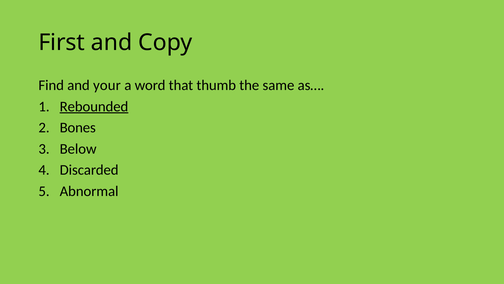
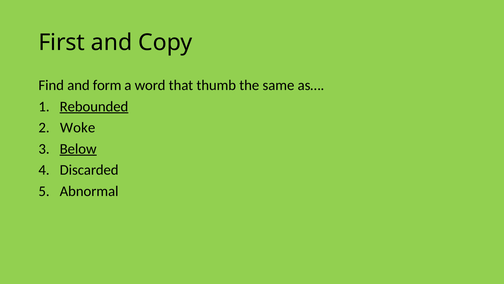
your: your -> form (107, 85)
Bones: Bones -> Woke (78, 127)
Below underline: none -> present (78, 149)
